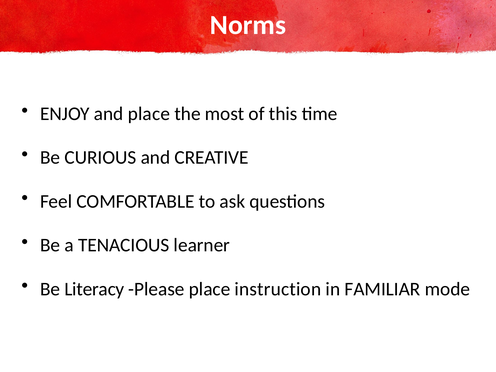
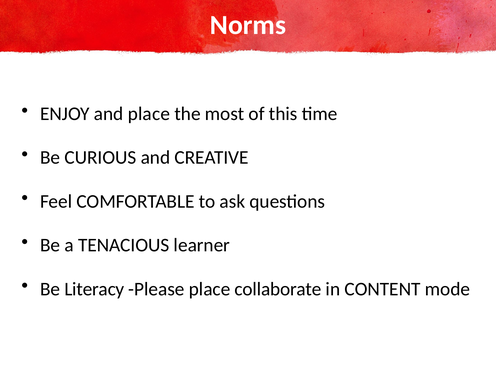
instruction: instruction -> collaborate (278, 289)
FAMILIAR: FAMILIAR -> CONTENT (383, 289)
